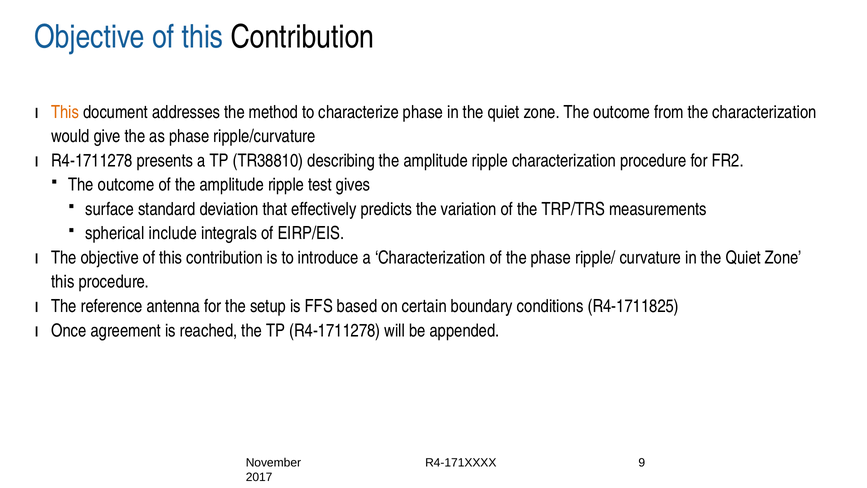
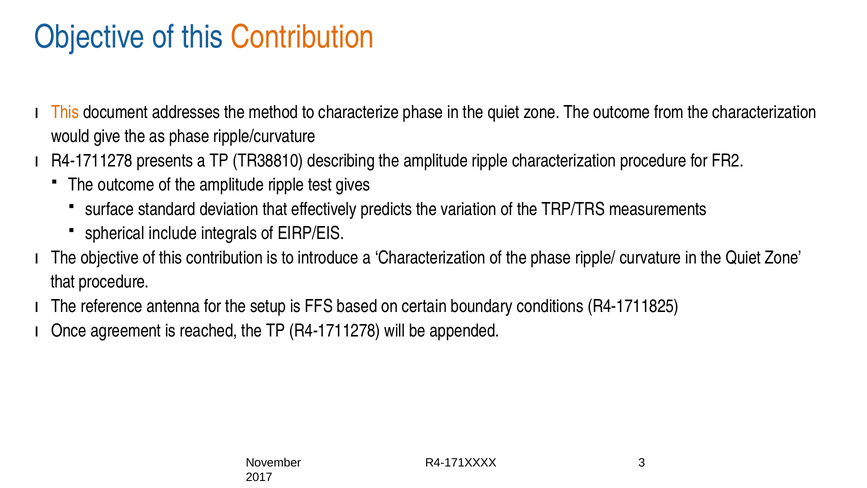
Contribution colour: black -> orange (302, 37)
this: this -> that (63, 282)
9: 9 -> 3 (642, 462)
